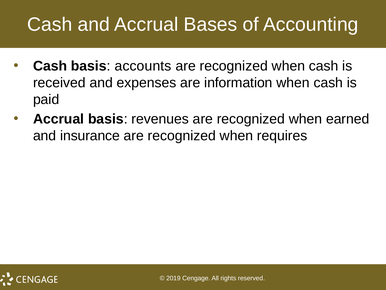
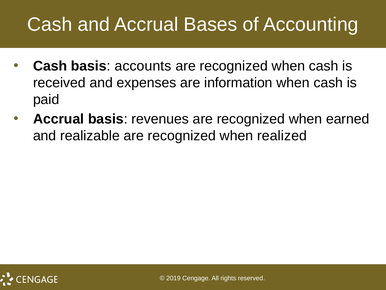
insurance: insurance -> realizable (90, 136)
requires: requires -> realized (282, 136)
